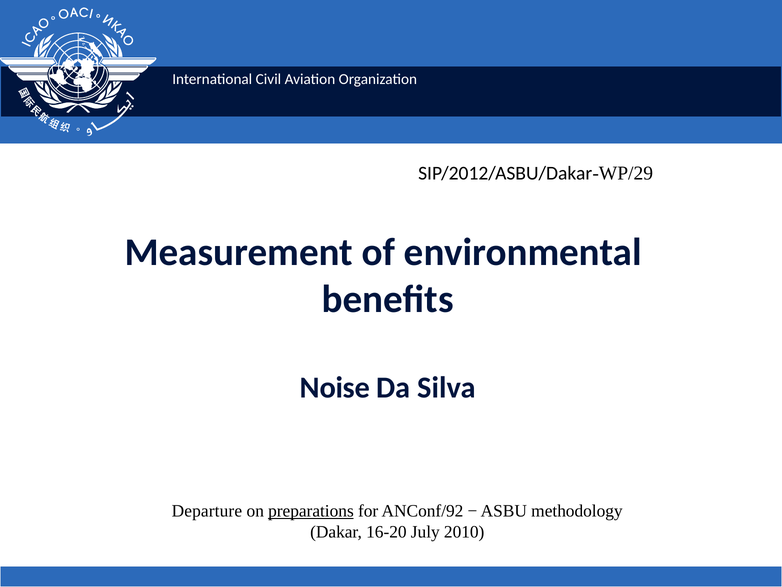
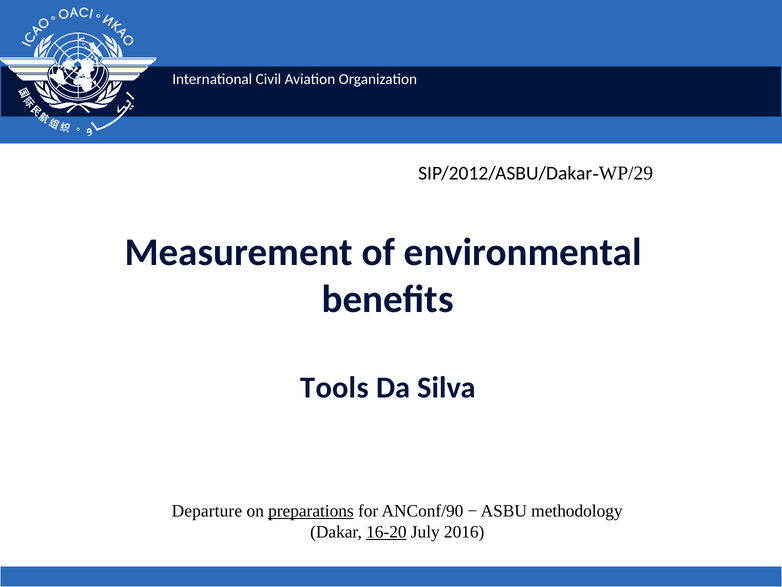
Noise: Noise -> Tools (335, 387)
ANConf/92: ANConf/92 -> ANConf/90 (422, 511)
16-20 underline: none -> present (386, 532)
2010: 2010 -> 2016 (464, 532)
